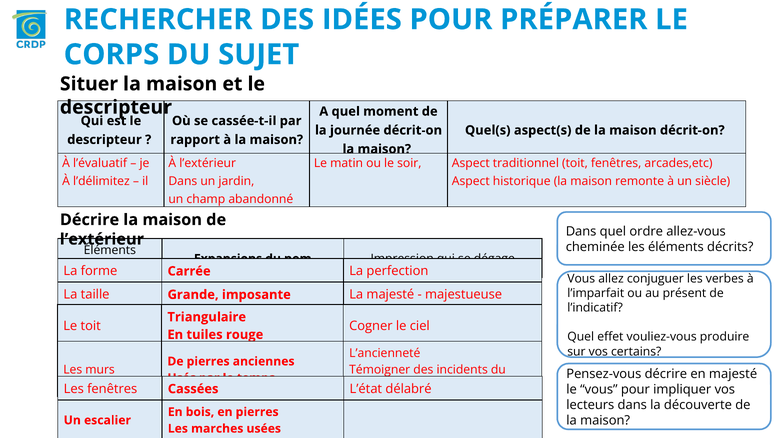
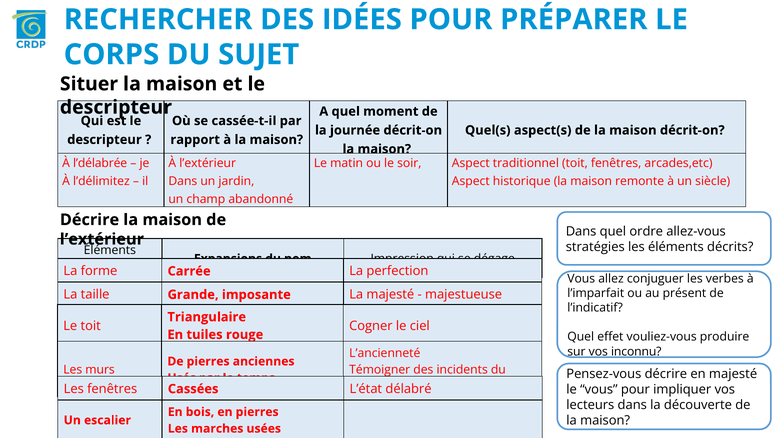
l’évaluatif: l’évaluatif -> l’délabrée (100, 164)
cheminée: cheminée -> stratégies (595, 247)
certains: certains -> inconnu (636, 352)
